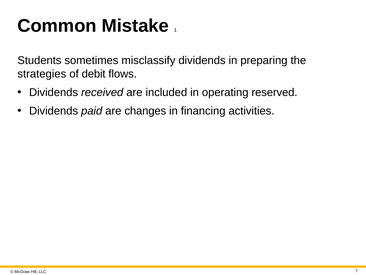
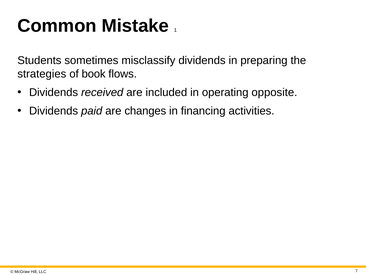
debit: debit -> book (94, 74)
reserved: reserved -> opposite (274, 92)
